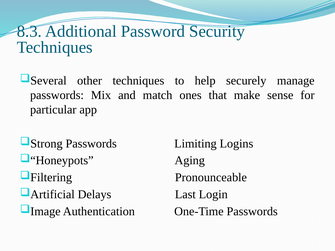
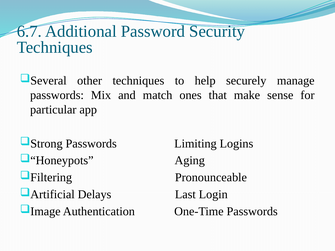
8.3: 8.3 -> 6.7 (29, 31)
